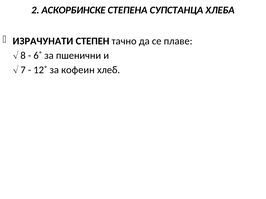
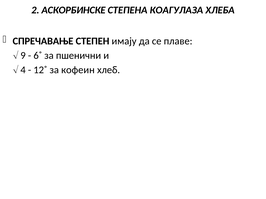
СУПСТАНЦА: СУПСТАНЦА -> КОАГУЛАЗА (176, 10)
ИЗРАЧУНАТИ: ИЗРАЧУНАТИ -> СПРЕЧАВАЊЕ (43, 41)
тачно: тачно -> имају (124, 41)
8: 8 -> 9 (23, 56)
7: 7 -> 4 (23, 70)
